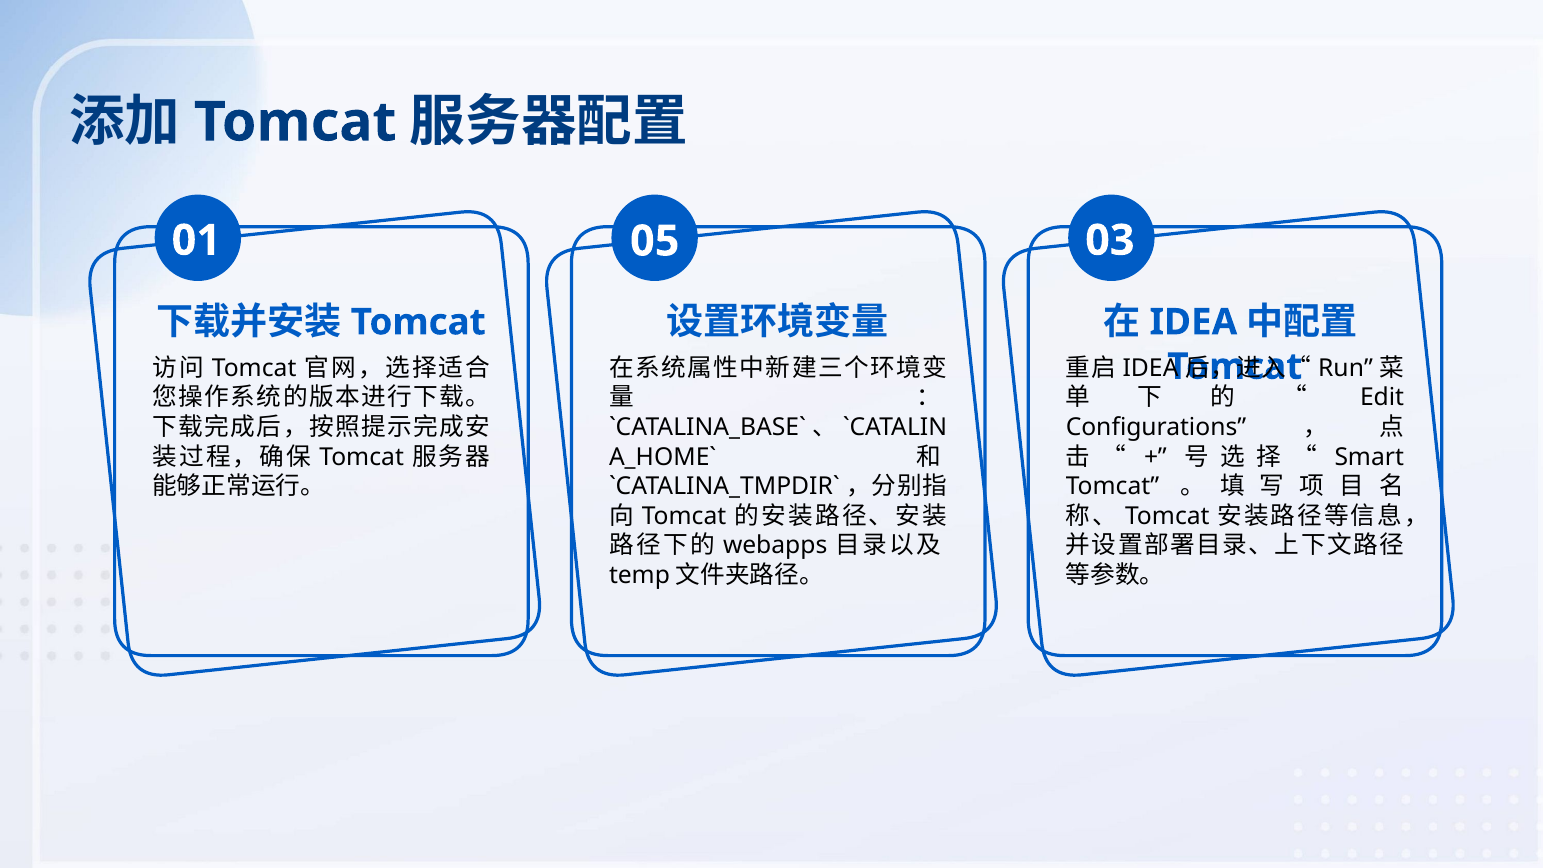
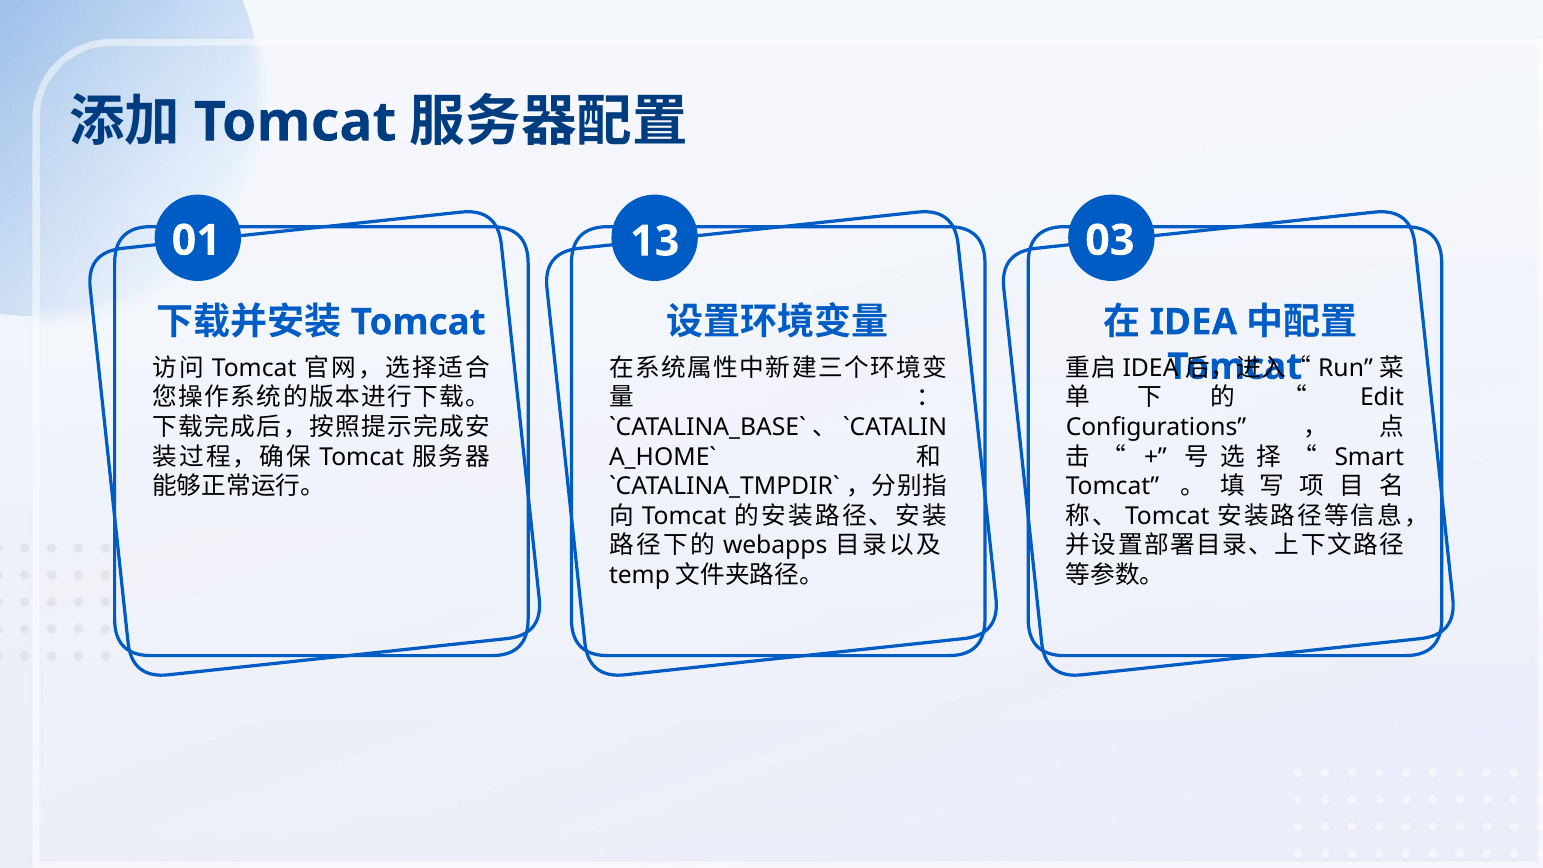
05: 05 -> 13 (655, 241)
